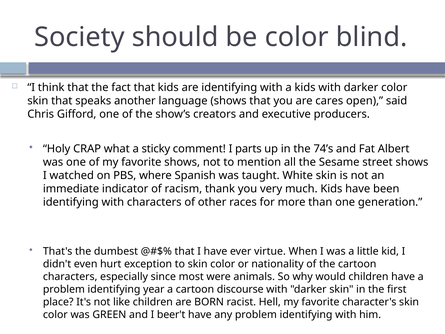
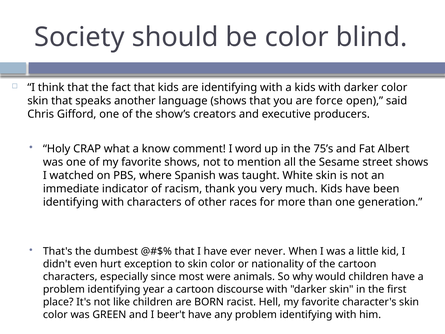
cares: cares -> force (329, 101)
sticky: sticky -> know (156, 149)
parts: parts -> word (248, 149)
74’s: 74’s -> 75’s (323, 149)
virtue: virtue -> never (270, 251)
